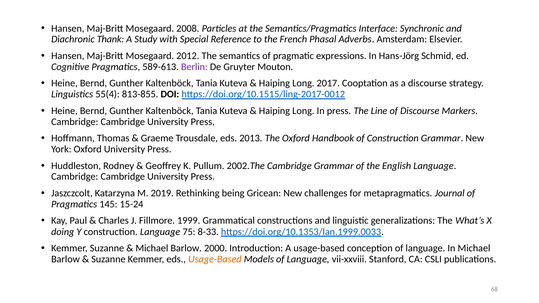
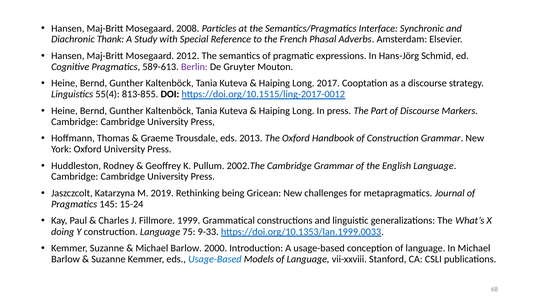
Line: Line -> Part (379, 111)
8-33: 8-33 -> 9-33 (208, 232)
Usage-Based colour: orange -> blue (215, 259)
